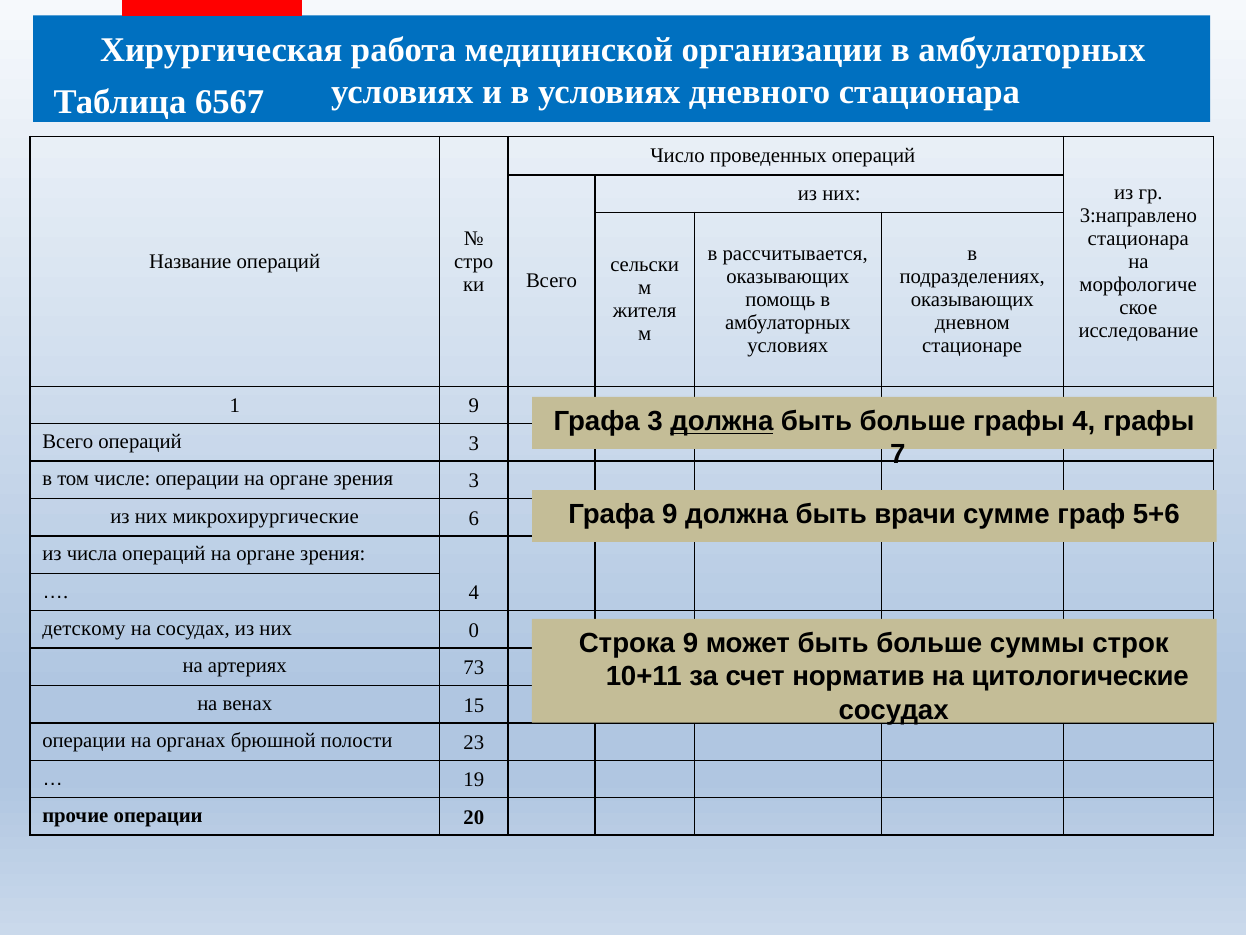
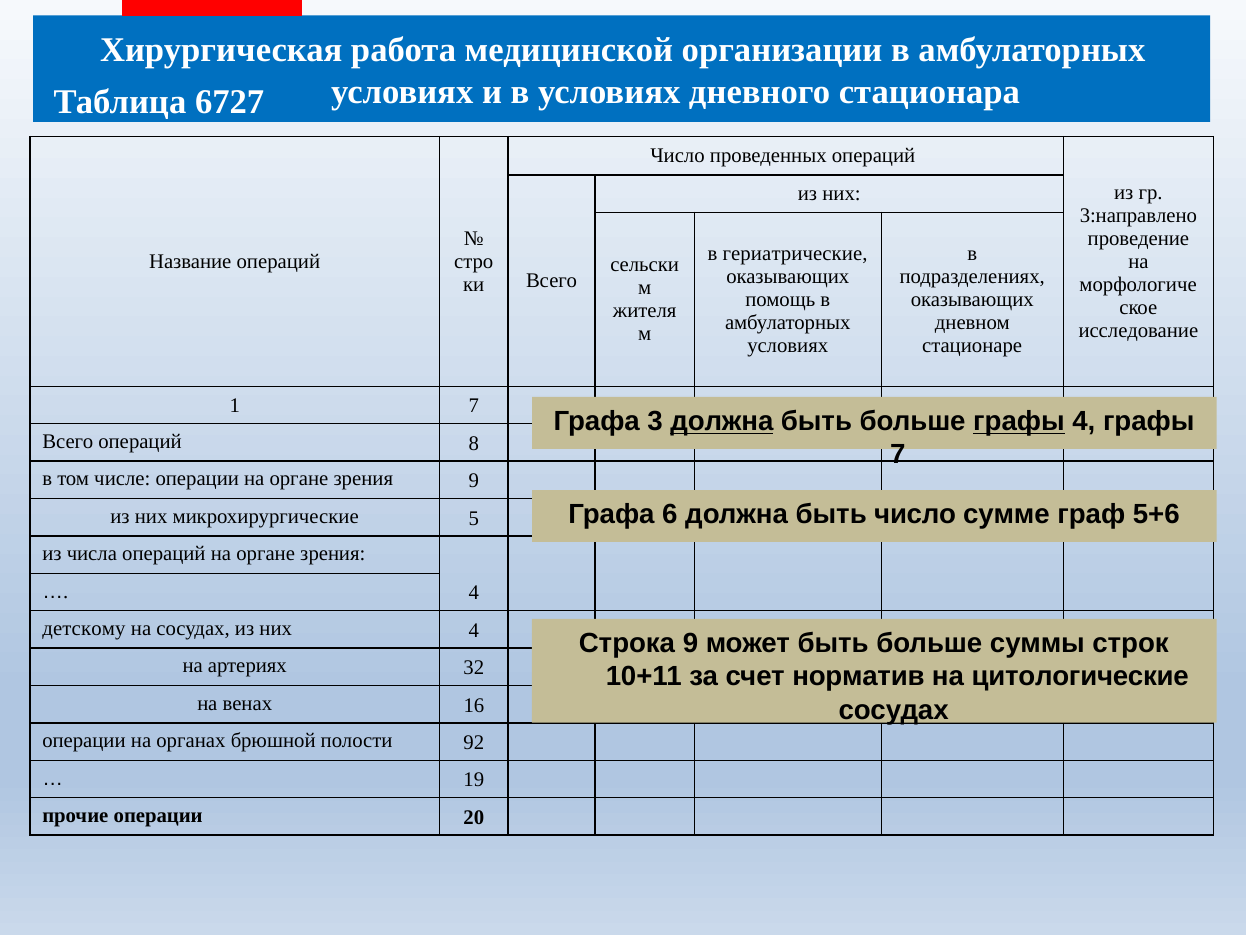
6567: 6567 -> 6727 (230, 102)
стационара: стационара -> проведение (1138, 238)
рассчитывается: рассчитывается -> гериатрические (795, 253)
1 9: 9 -> 7 (474, 406)
графы underline: none -> present (1019, 421)
операций 3: 3 -> 8 (474, 443)
зрения 3: 3 -> 9 (474, 481)
Графа 9: 9 -> 6 (670, 514)
быть врачи: врачи -> число (915, 514)
микрохирургические 6: 6 -> 5 (474, 518)
них 0: 0 -> 4 (474, 630)
73: 73 -> 32 (474, 668)
15: 15 -> 16 (474, 705)
23: 23 -> 92 (474, 742)
